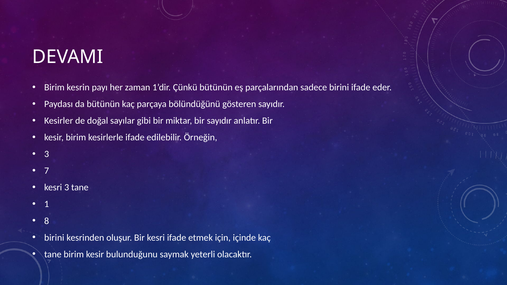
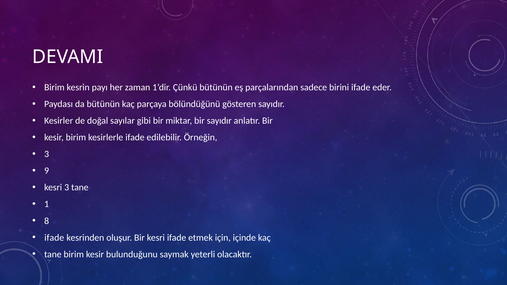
7: 7 -> 9 (47, 171)
birini: birini -> ifade (54, 238)
